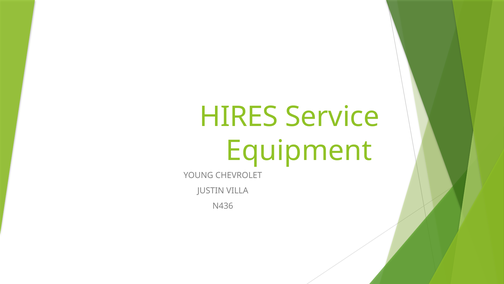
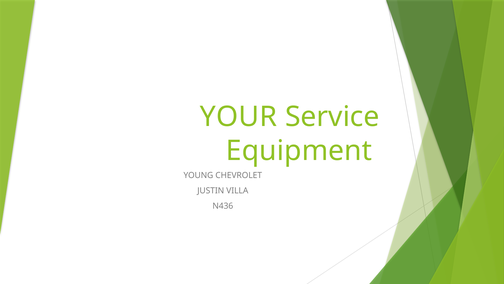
HIRES: HIRES -> YOUR (239, 116)
